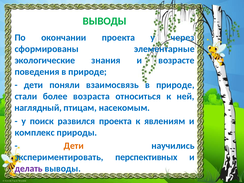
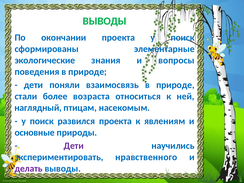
проекта у через: через -> поиск (183, 38)
возрасте: возрасте -> вопросы (176, 60)
комплекс: комплекс -> основные (35, 133)
Дети colour: orange -> purple (74, 146)
перспективных: перспективных -> нравственного (146, 157)
